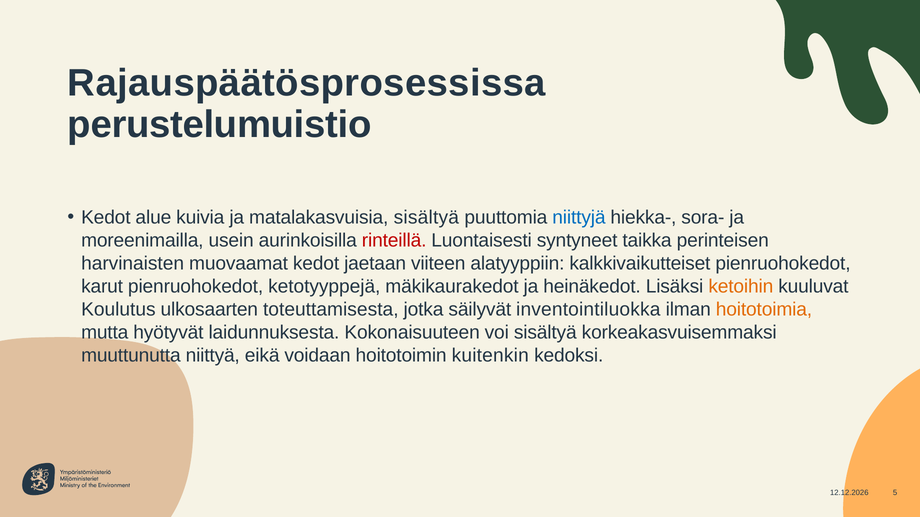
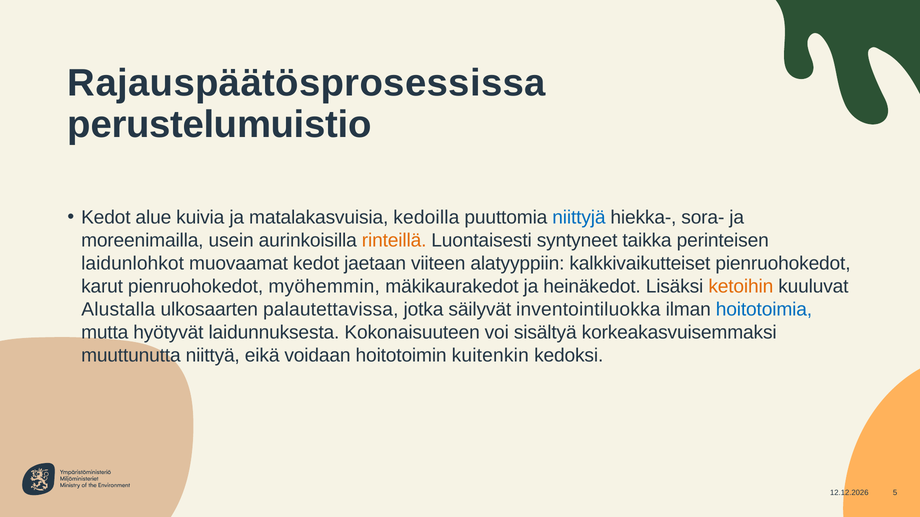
matalakasvuisia sisältyä: sisältyä -> kedoilla (426, 218)
rinteillä colour: red -> orange (394, 241)
harvinaisten: harvinaisten -> laidunlohkot (133, 264)
ketotyyppejä: ketotyyppejä -> myöhemmin (324, 287)
Koulutus: Koulutus -> Alustalla (118, 310)
toteuttamisesta: toteuttamisesta -> palautettavissa (331, 310)
hoitotoimia colour: orange -> blue (764, 310)
